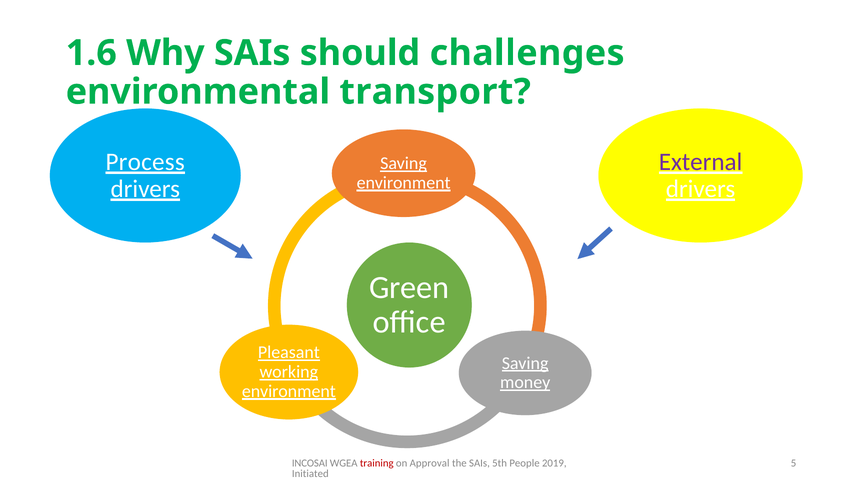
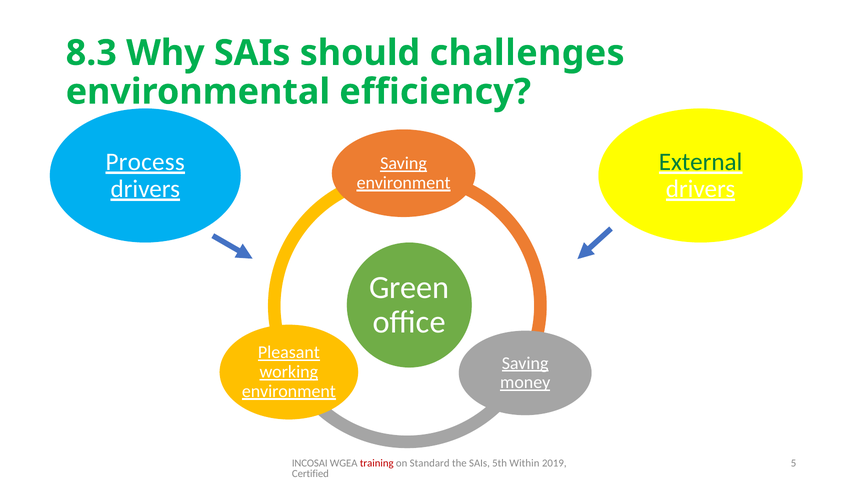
1.6: 1.6 -> 8.3 (91, 53)
transport: transport -> efficiency (435, 92)
External colour: purple -> green (701, 162)
Approval: Approval -> Standard (430, 463)
People: People -> Within (524, 463)
Initiated: Initiated -> Certified (310, 474)
